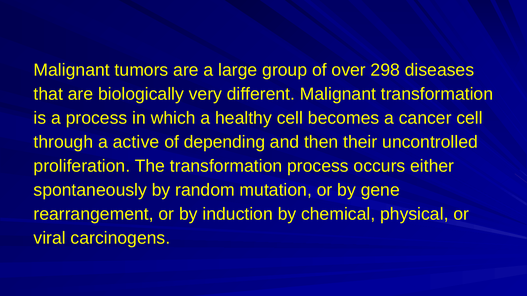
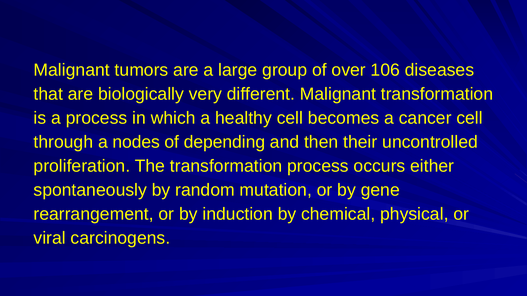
298: 298 -> 106 (385, 70)
active: active -> nodes (136, 142)
